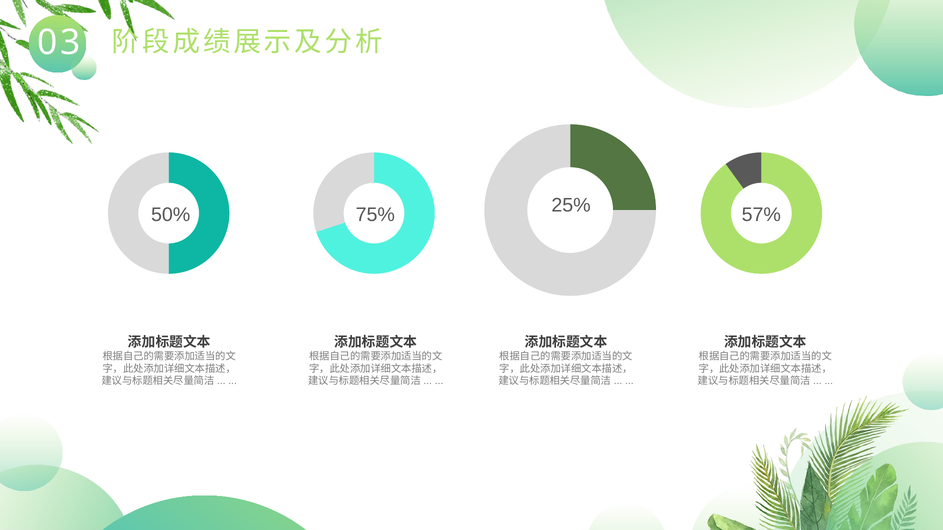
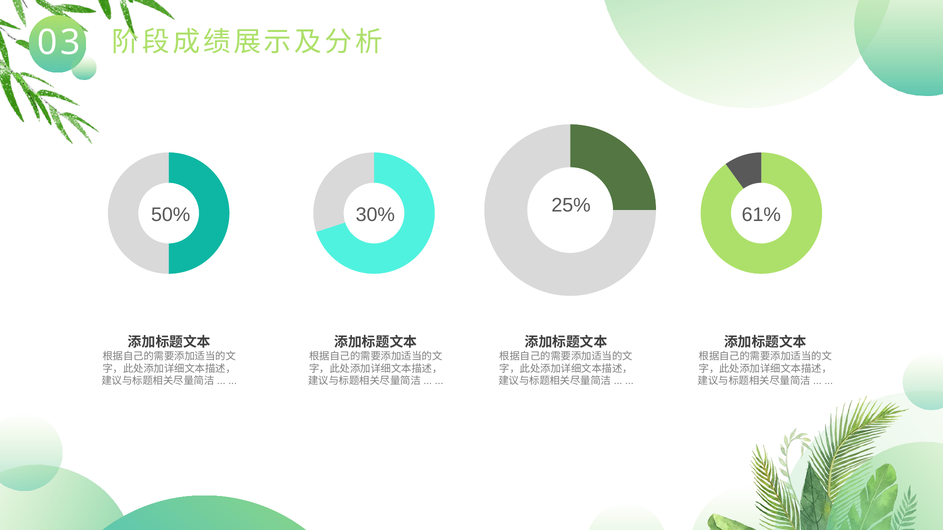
75%: 75% -> 30% (375, 215)
57%: 57% -> 61% (761, 215)
